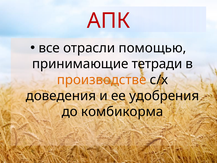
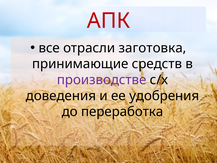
помощью: помощью -> заготовка (152, 48)
тетради: тетради -> средств (157, 64)
производстве colour: orange -> purple (102, 80)
комбикорма: комбикорма -> переработка (122, 112)
